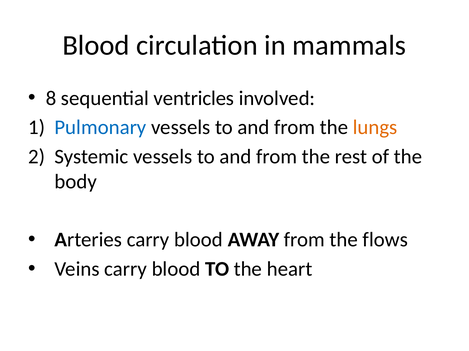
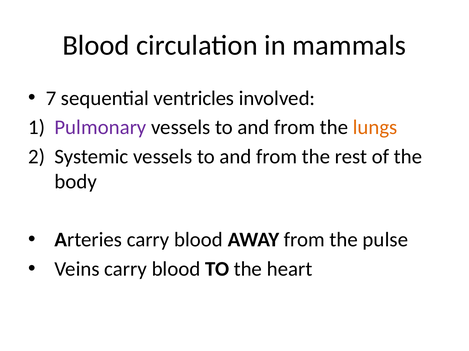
8: 8 -> 7 (51, 98)
Pulmonary colour: blue -> purple (100, 128)
flows: flows -> pulse (385, 240)
